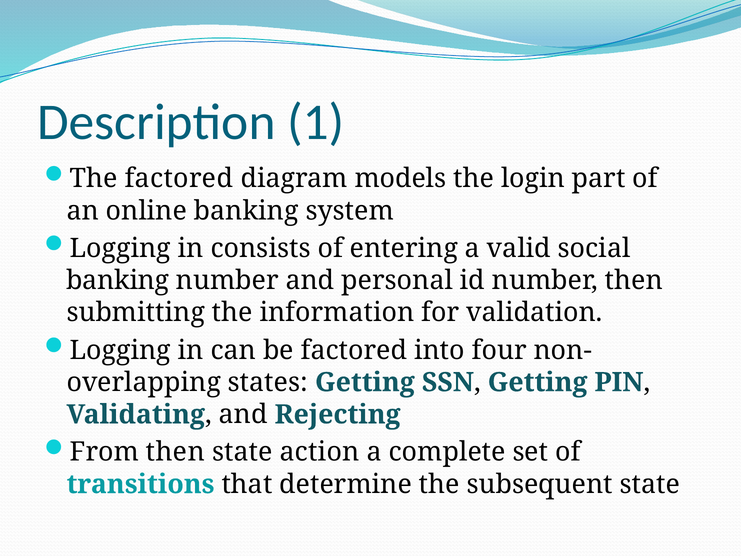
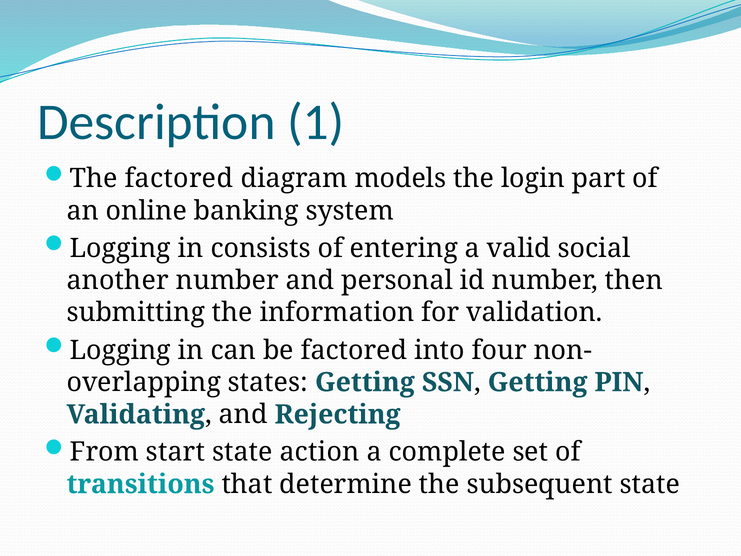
banking: banking -> another (118, 280)
From then: then -> start (175, 452)
